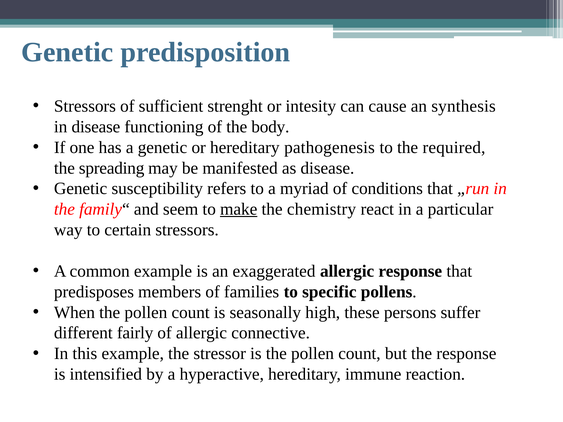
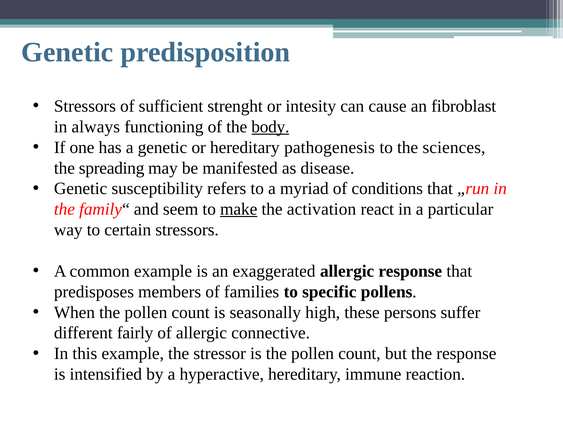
synthesis: synthesis -> fibroblast (464, 106)
in disease: disease -> always (96, 127)
body underline: none -> present (270, 127)
required: required -> sciences (454, 147)
chemistry: chemistry -> activation (322, 209)
